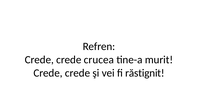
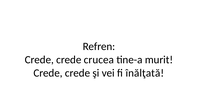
răstignit: răstignit -> înălţată (145, 73)
